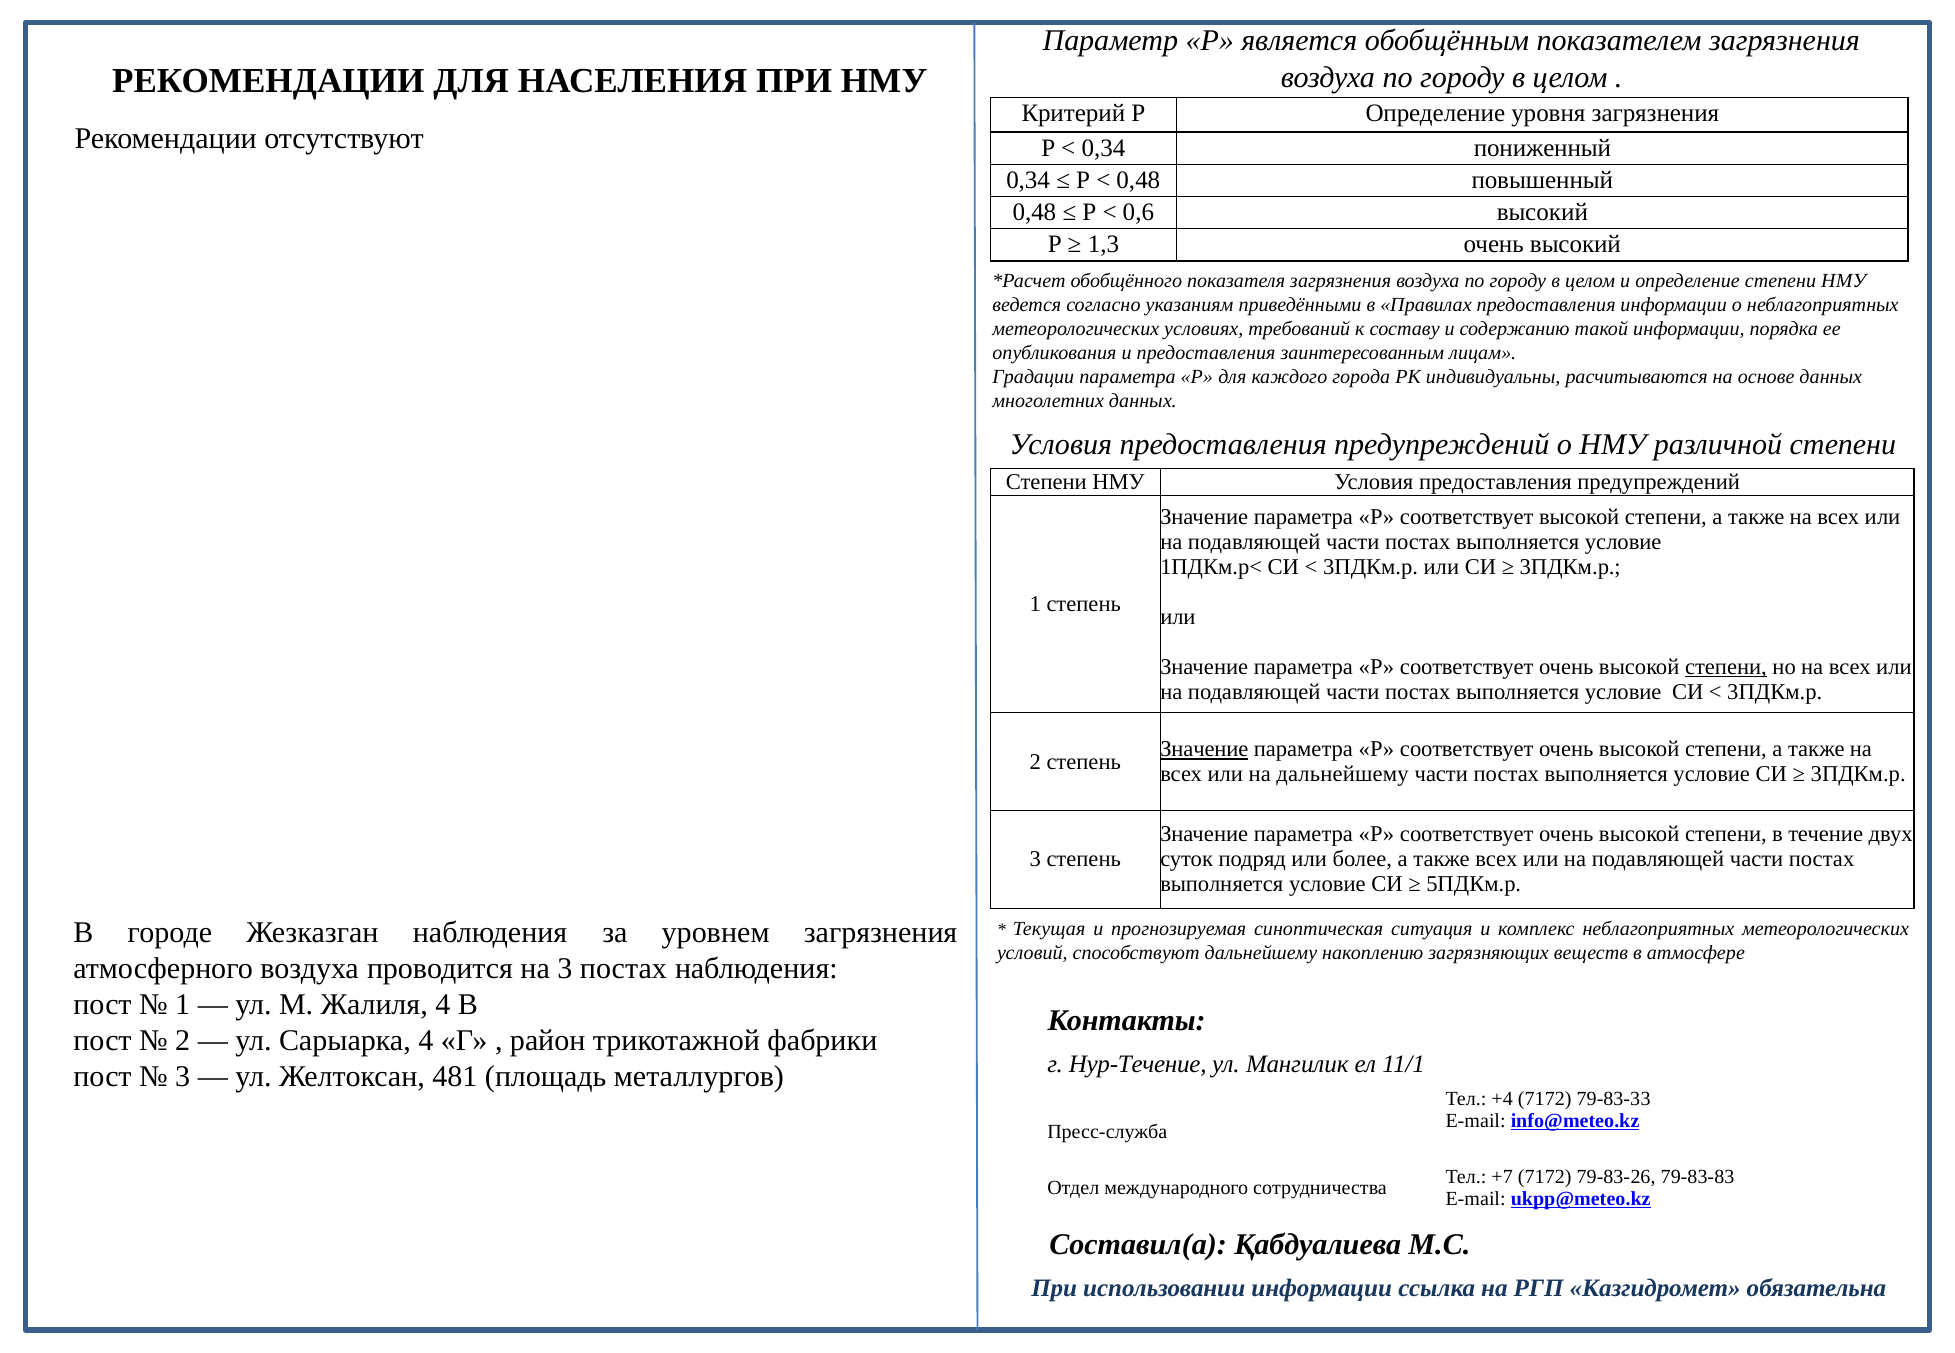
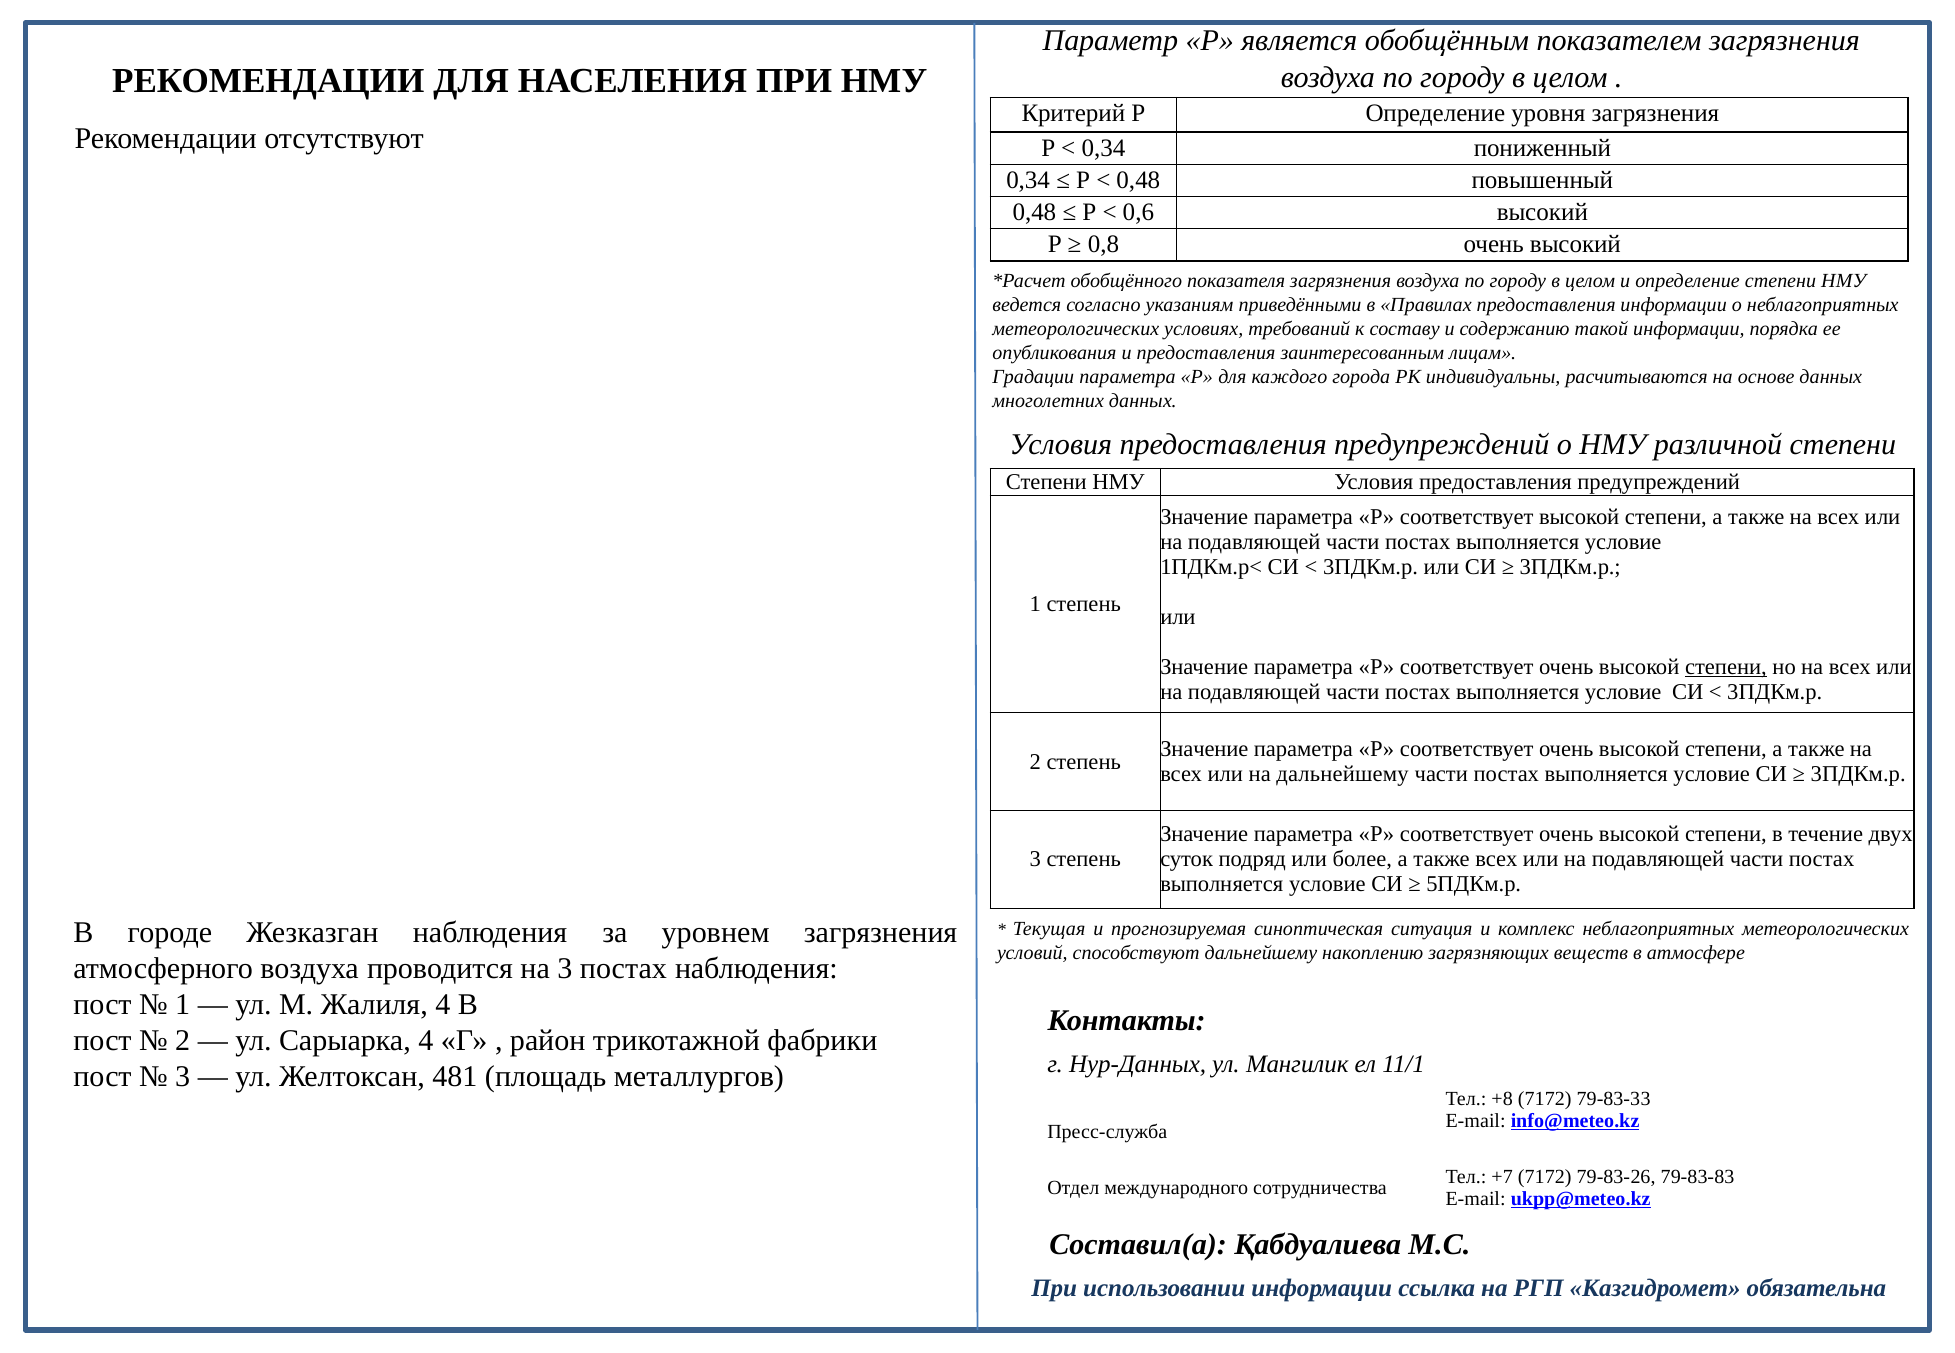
1,3: 1,3 -> 0,8 (1103, 245)
Значение underline: present -> none (1204, 749)
Нур-Течение: Нур-Течение -> Нур-Данных (1138, 1065)
+4: +4 -> +8 (1502, 1099)
